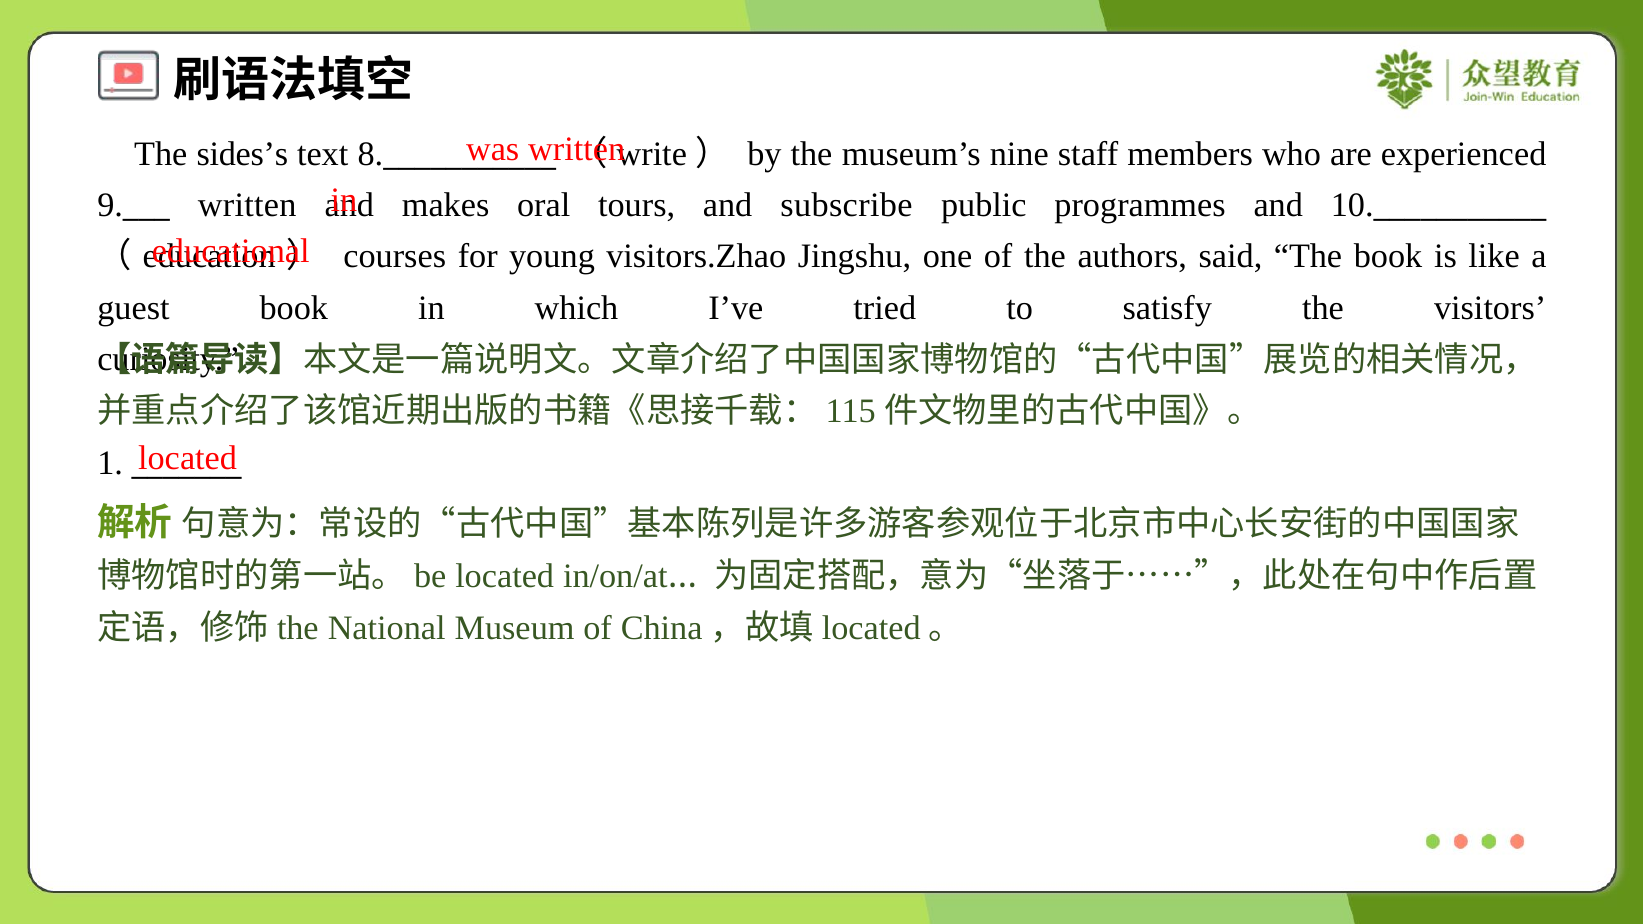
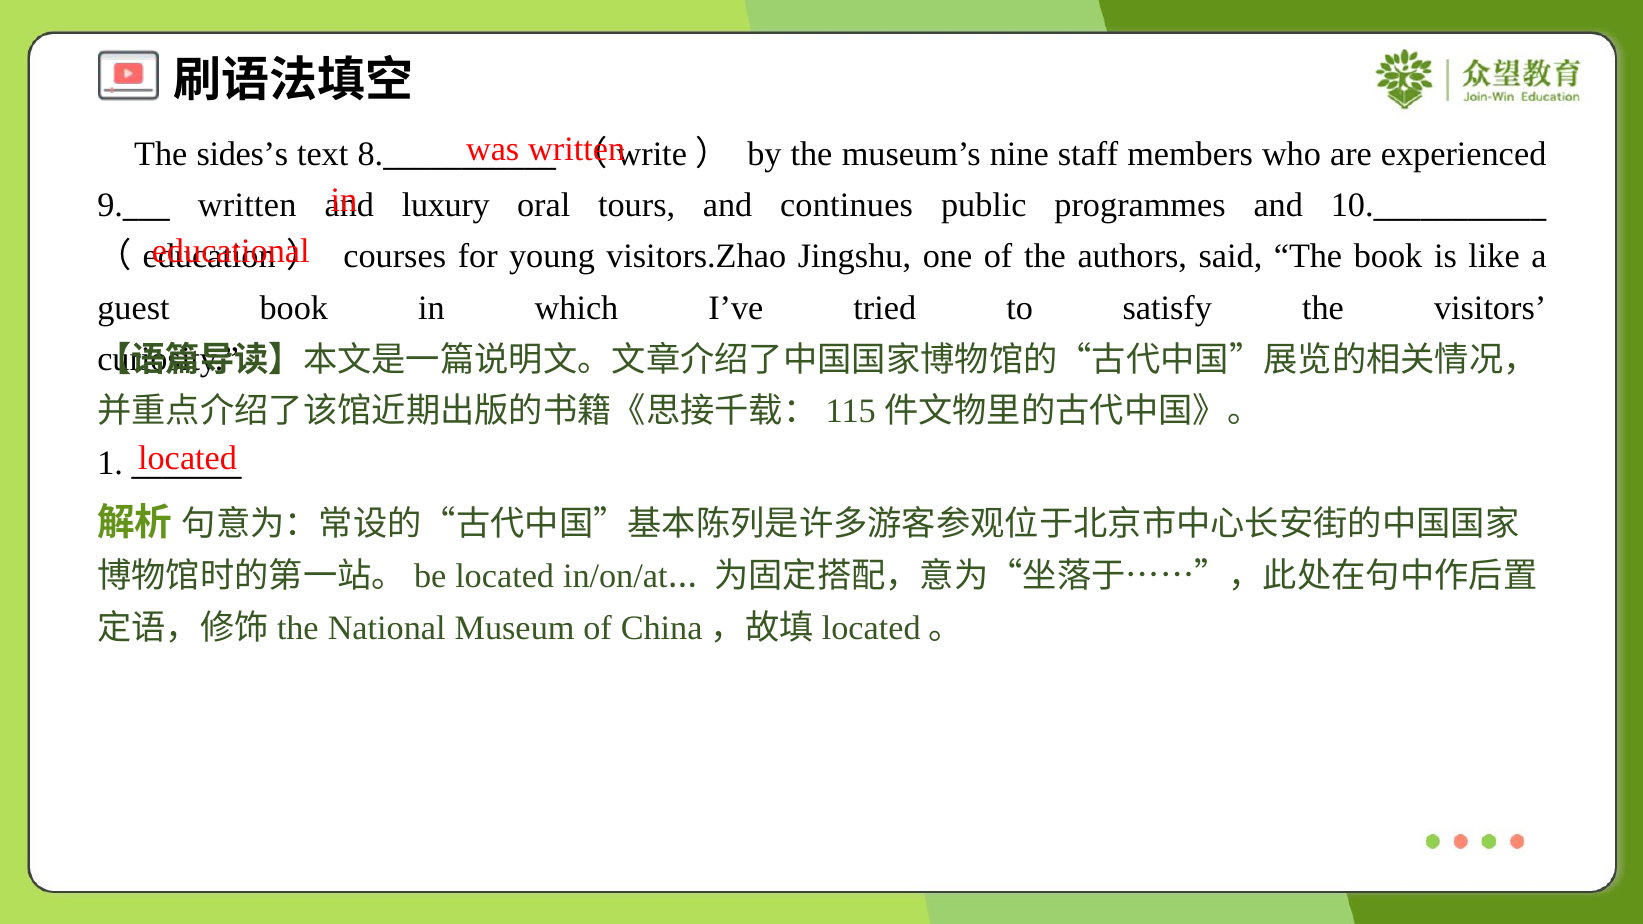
makes: makes -> luxury (446, 205)
subscribe: subscribe -> continues (847, 205)
